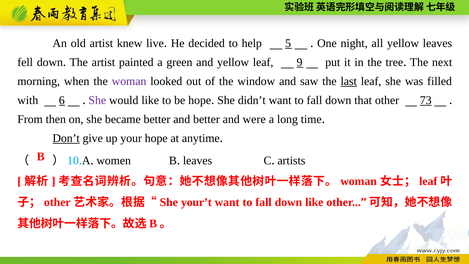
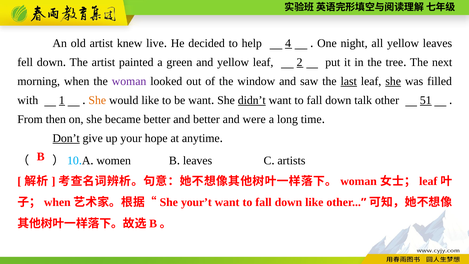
5: 5 -> 4 (288, 43)
9: 9 -> 2 (300, 62)
she underline: none -> present (393, 81)
6: 6 -> 1 (62, 100)
She colour: purple -> orange (97, 100)
be hope: hope -> want (200, 100)
didn’t underline: none -> present (252, 100)
that: that -> talk (363, 100)
73: 73 -> 51 (426, 100)
other: other -> when (57, 202)
